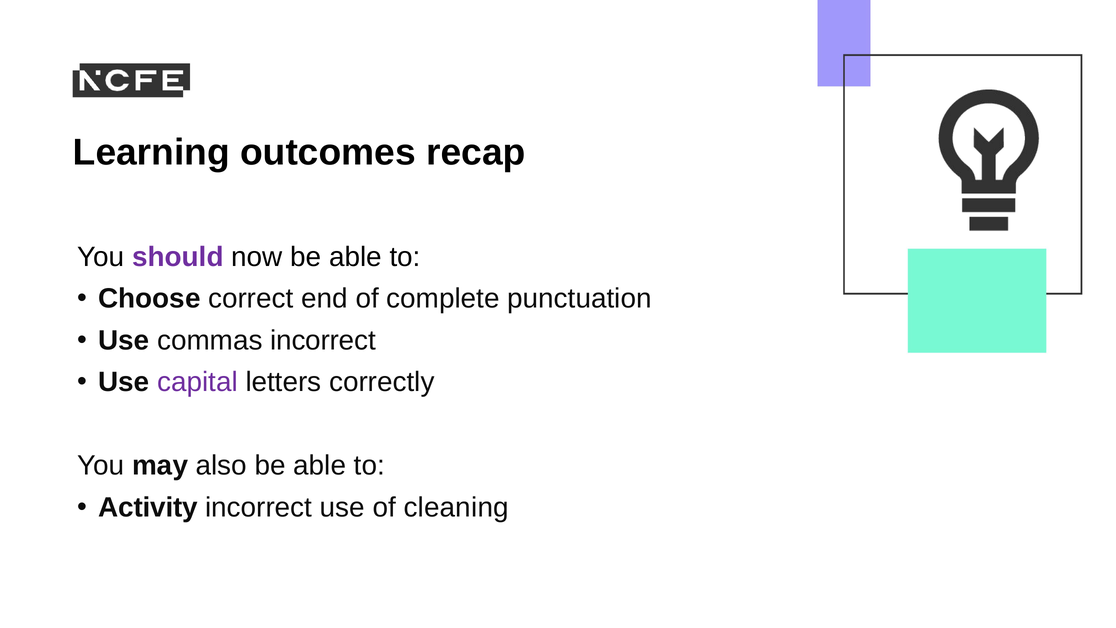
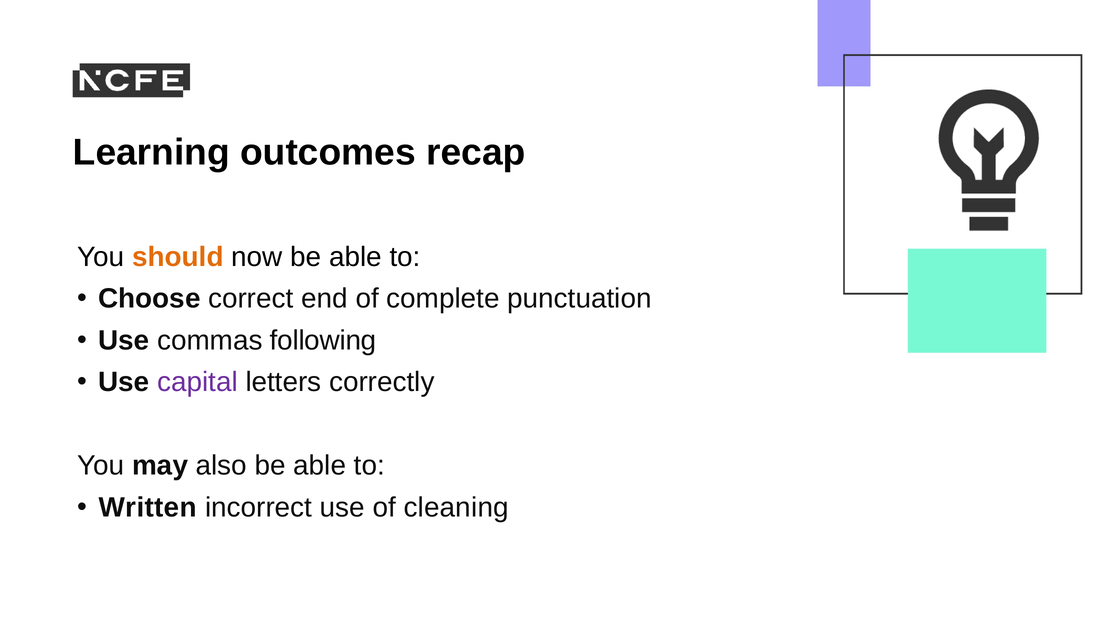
should colour: purple -> orange (178, 257)
commas incorrect: incorrect -> following (323, 340)
Activity: Activity -> Written (148, 507)
